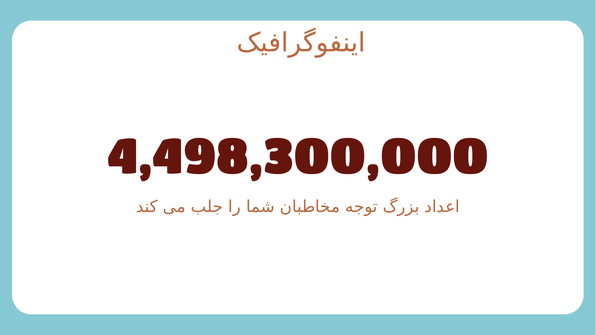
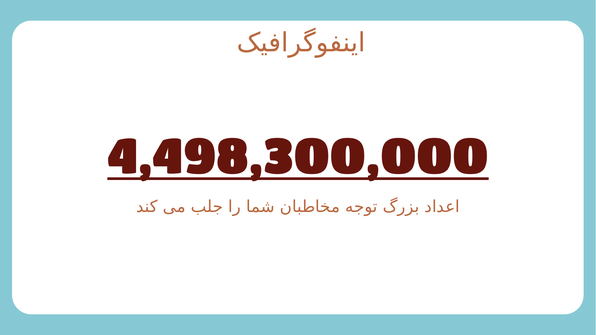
4,498,300,000 underline: none -> present (298, 157)
